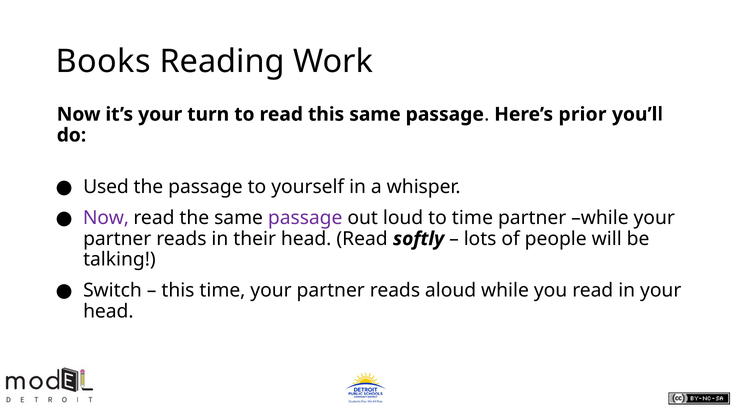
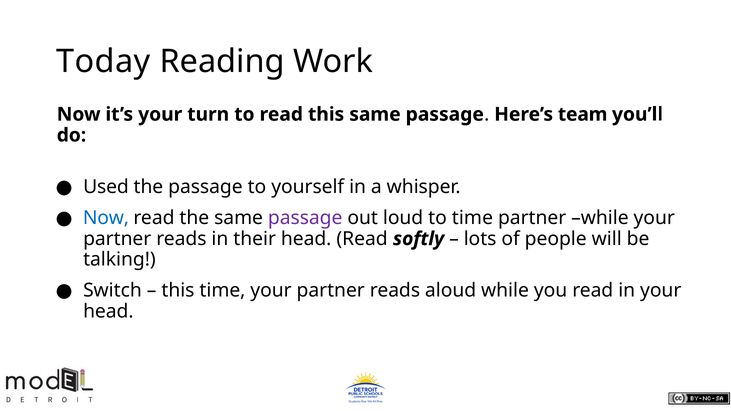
Books: Books -> Today (103, 61)
prior: prior -> team (583, 114)
Now colour: purple -> blue (106, 218)
